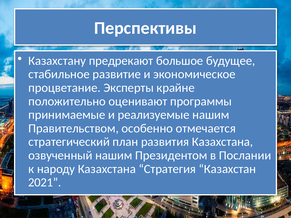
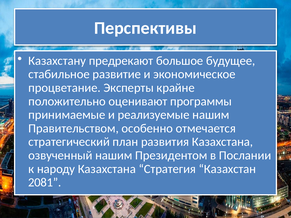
2021: 2021 -> 2081 (45, 183)
